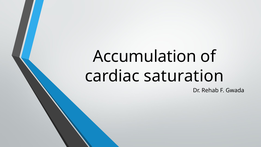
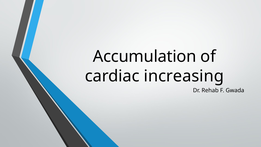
saturation: saturation -> increasing (184, 76)
